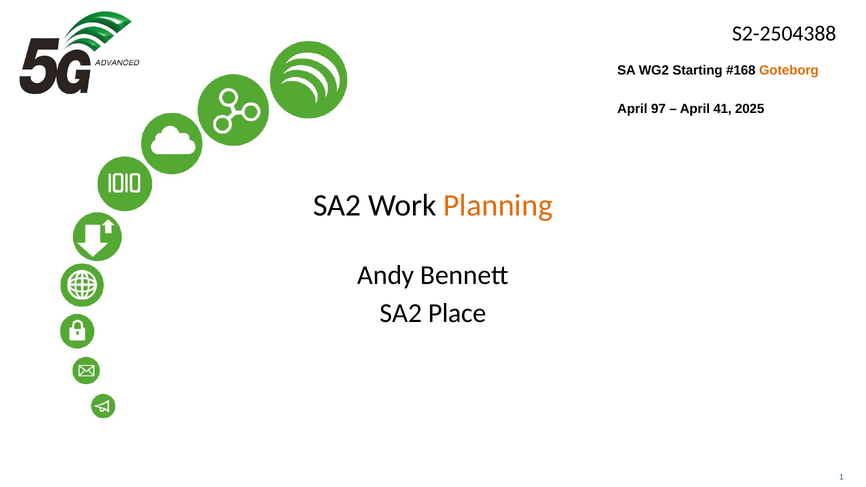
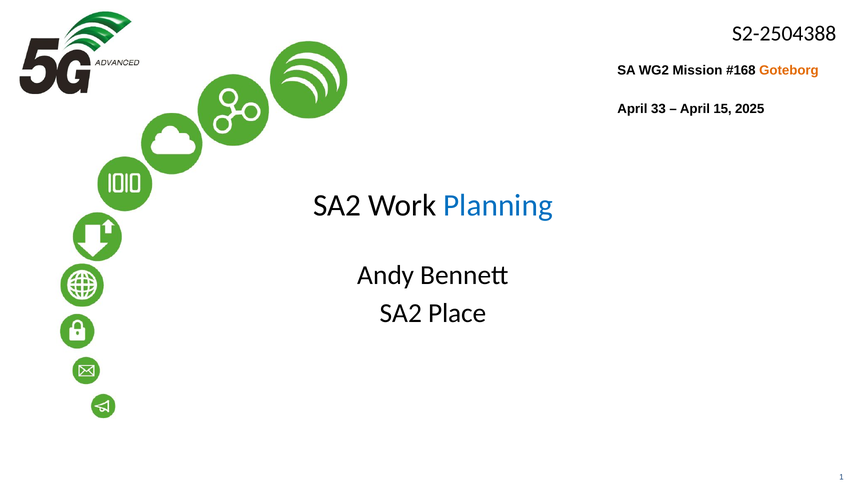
Starting: Starting -> Mission (698, 70)
97: 97 -> 33 (658, 109)
41: 41 -> 15 (723, 109)
Planning colour: orange -> blue (498, 206)
